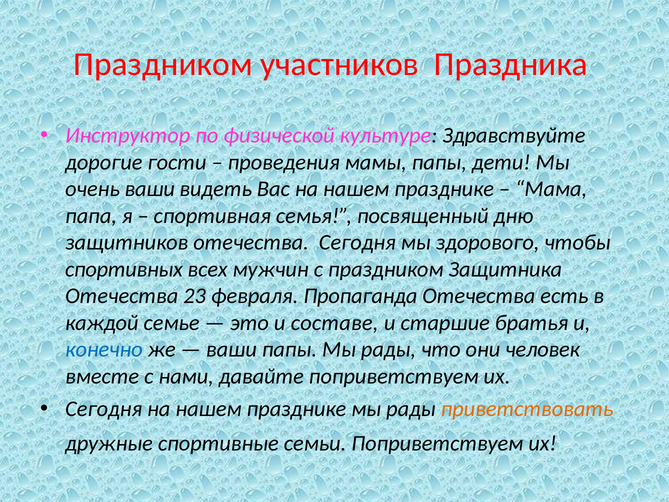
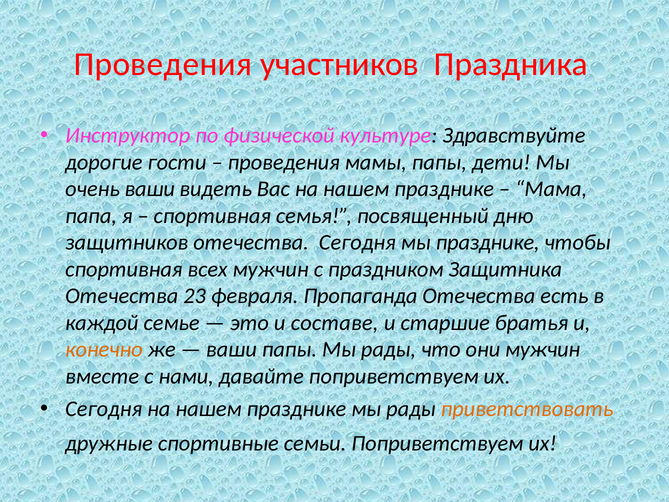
Праздником: Праздником -> Проведения (163, 64)
мы здорового: здорового -> празднике (488, 242)
спортивных: спортивных -> спортивная (124, 269)
конечно colour: blue -> orange (104, 349)
они человек: человек -> мужчин (543, 349)
